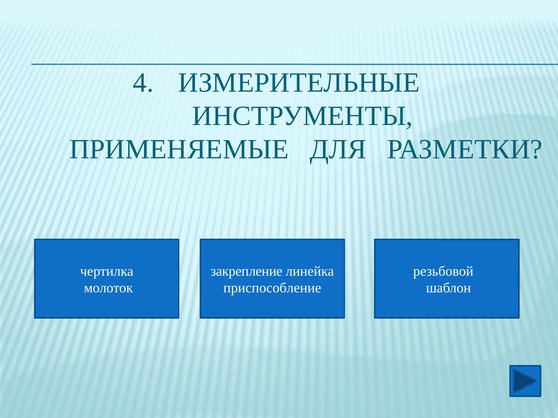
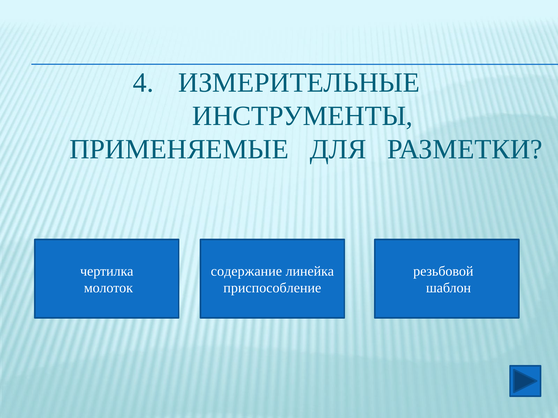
закрепление: закрепление -> содержание (246, 272)
